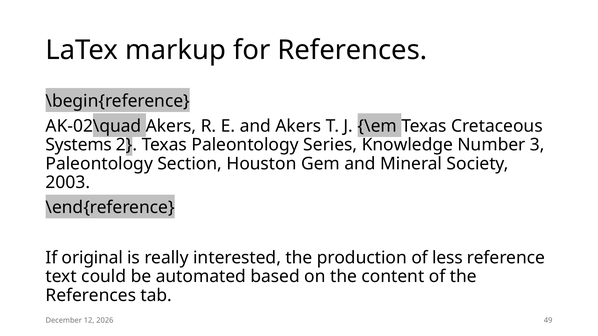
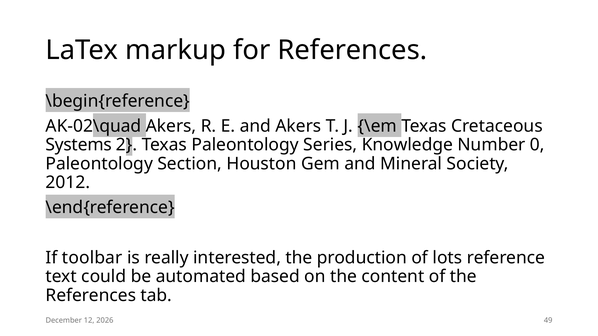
3: 3 -> 0 (537, 145)
2003: 2003 -> 2012 (68, 183)
original: original -> toolbar (92, 258)
less: less -> lots (447, 258)
